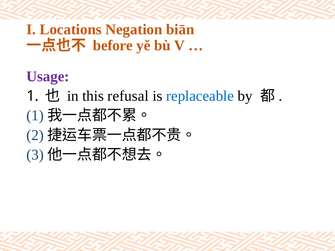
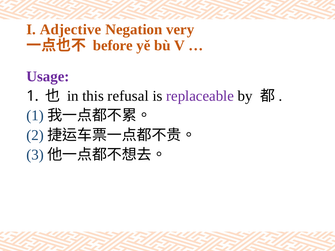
Locations: Locations -> Adjective (71, 30)
biān: biān -> very (180, 30)
replaceable colour: blue -> purple (200, 96)
